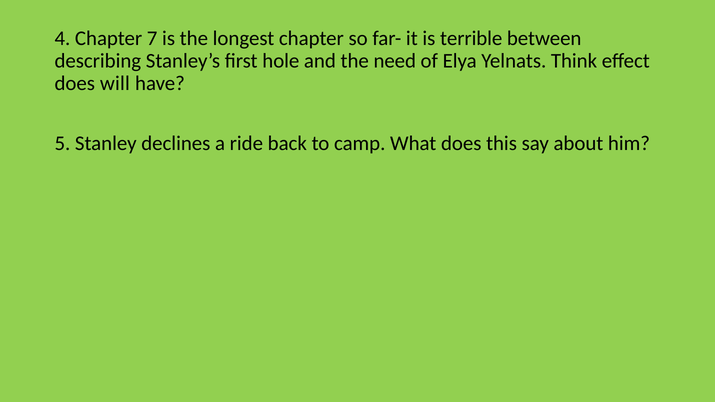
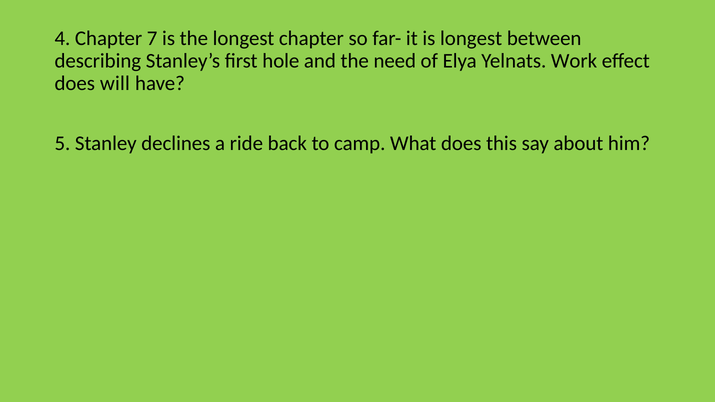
is terrible: terrible -> longest (471, 39)
Think: Think -> Work (574, 61)
